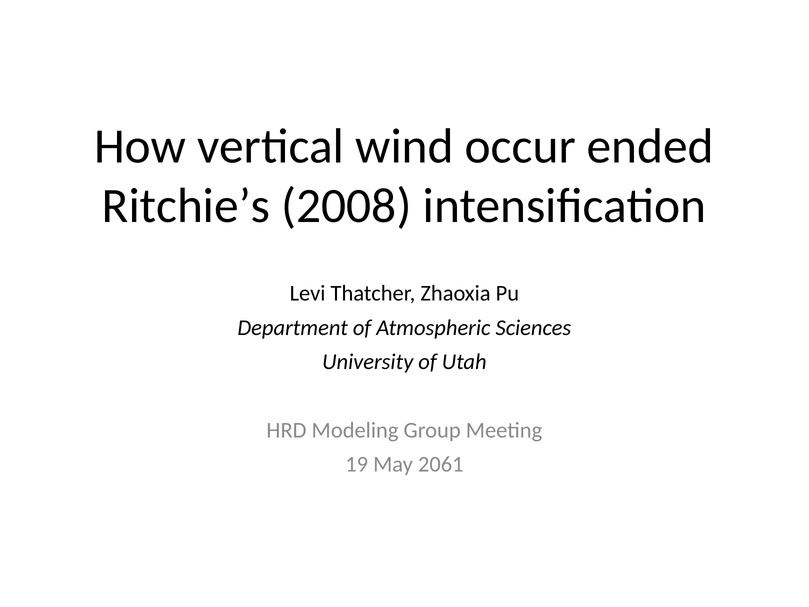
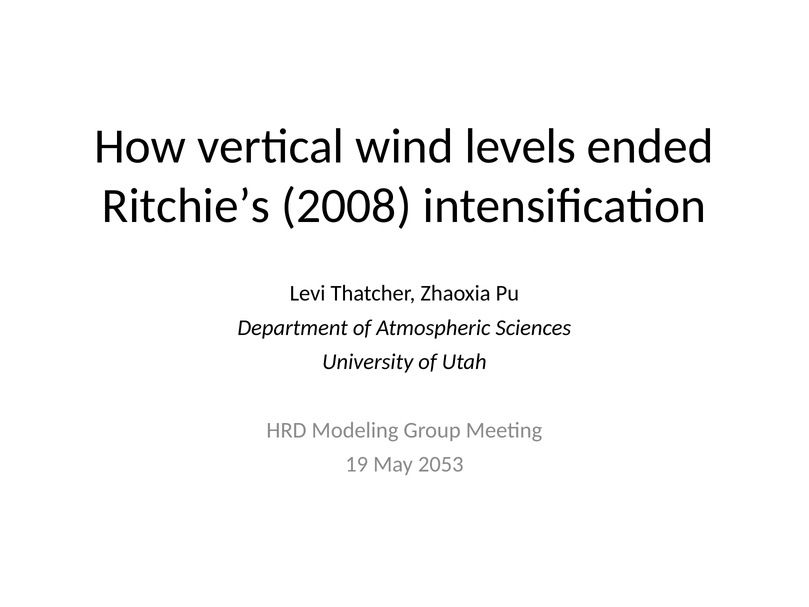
occur: occur -> levels (521, 146)
2061: 2061 -> 2053 (441, 464)
